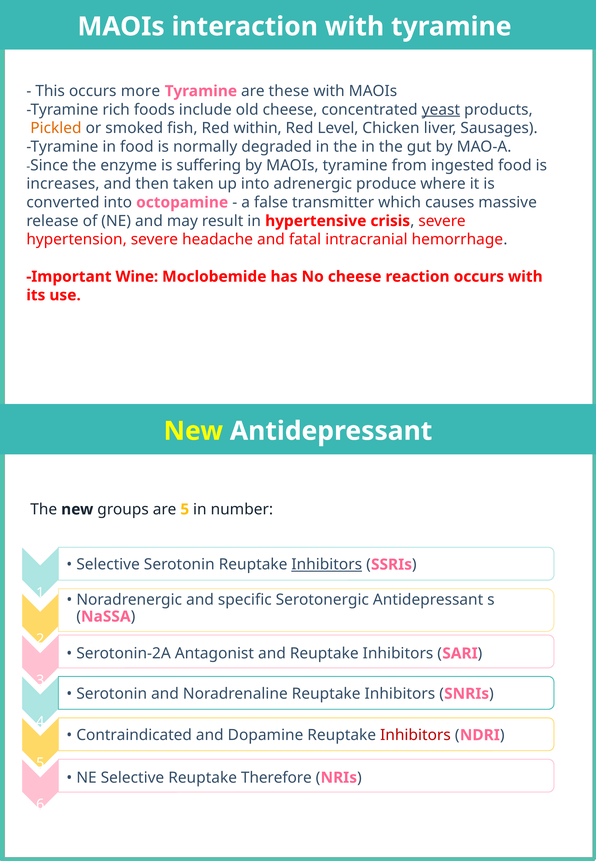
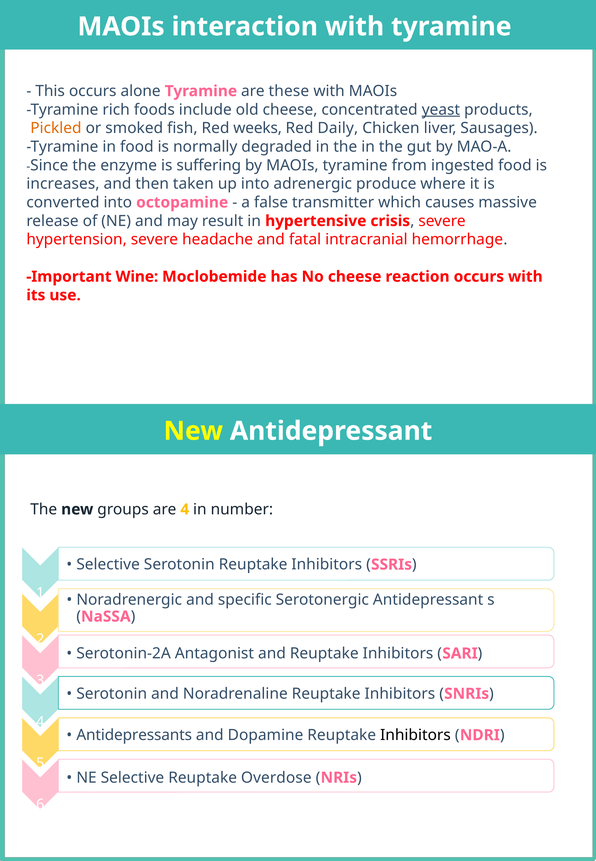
more: more -> alone (141, 91)
within: within -> weeks (258, 128)
Level: Level -> Daily (338, 128)
are 5: 5 -> 4 (185, 509)
Inhibitors underline: present -> none (327, 564)
Contraindicated: Contraindicated -> Antidepressants (134, 735)
Inhibitors colour: red -> black (415, 735)
Therefore: Therefore -> Overdose (276, 778)
